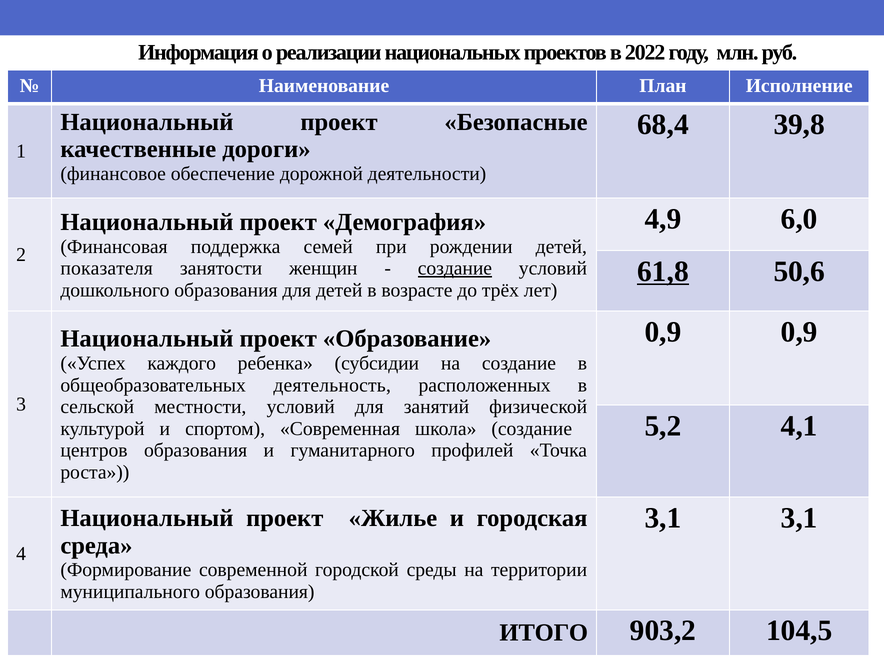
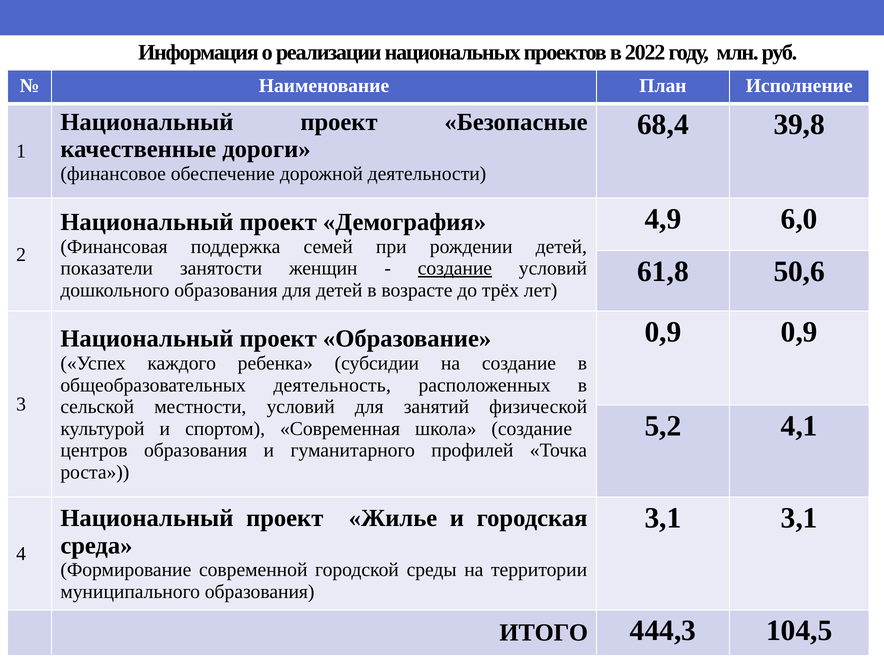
61,8 underline: present -> none (663, 271)
показателя: показателя -> показатели (107, 268)
903,2: 903,2 -> 444,3 (663, 631)
